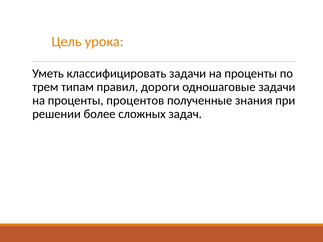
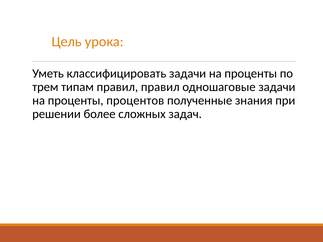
правил дороги: дороги -> правил (160, 87)
